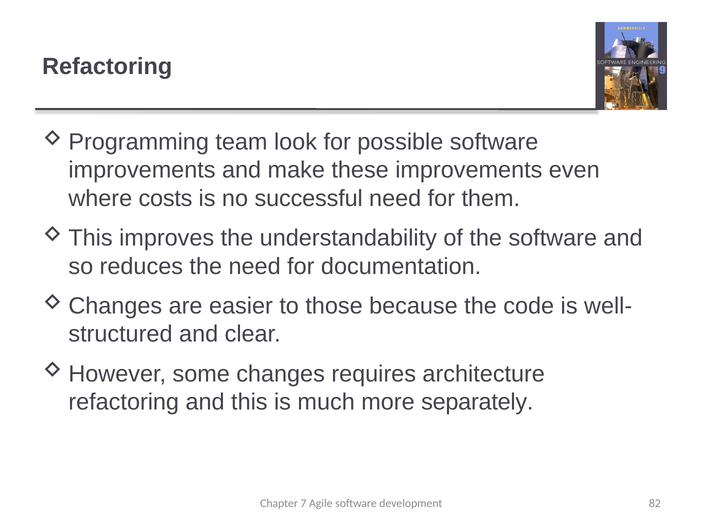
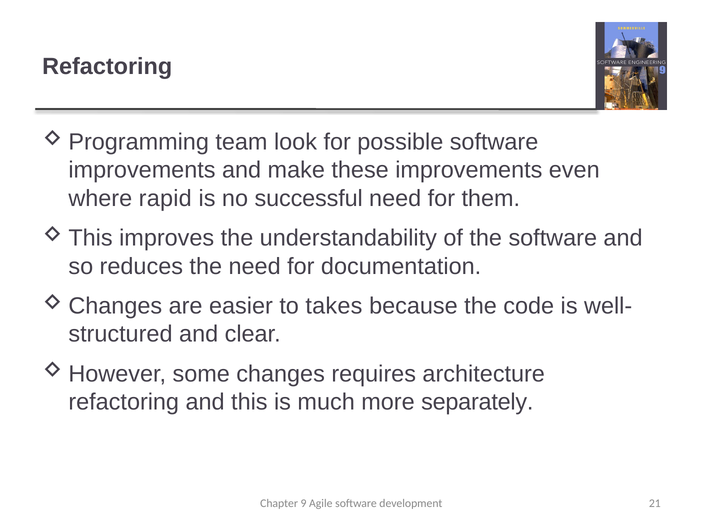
costs: costs -> rapid (165, 198)
those: those -> takes (334, 306)
7: 7 -> 9 (304, 504)
82: 82 -> 21 (655, 503)
